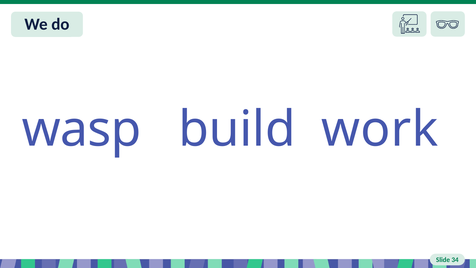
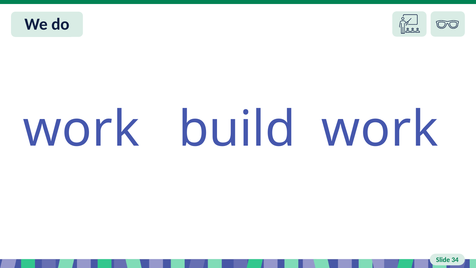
wasp: wasp -> work (81, 129)
